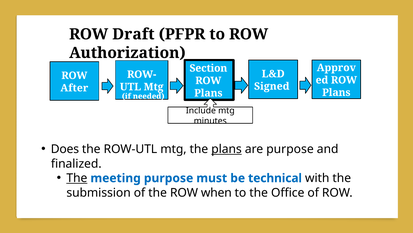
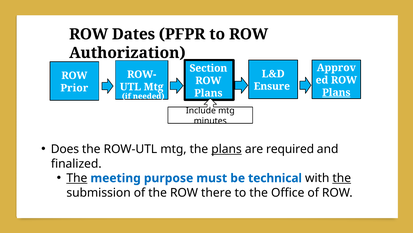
Draft: Draft -> Dates (134, 34)
Signed: Signed -> Ensure (272, 86)
After: After -> Prior (74, 88)
Plans underline: none -> present (336, 92)
are purpose: purpose -> required (290, 149)
the underline: none -> present (342, 178)
when: when -> there (216, 192)
